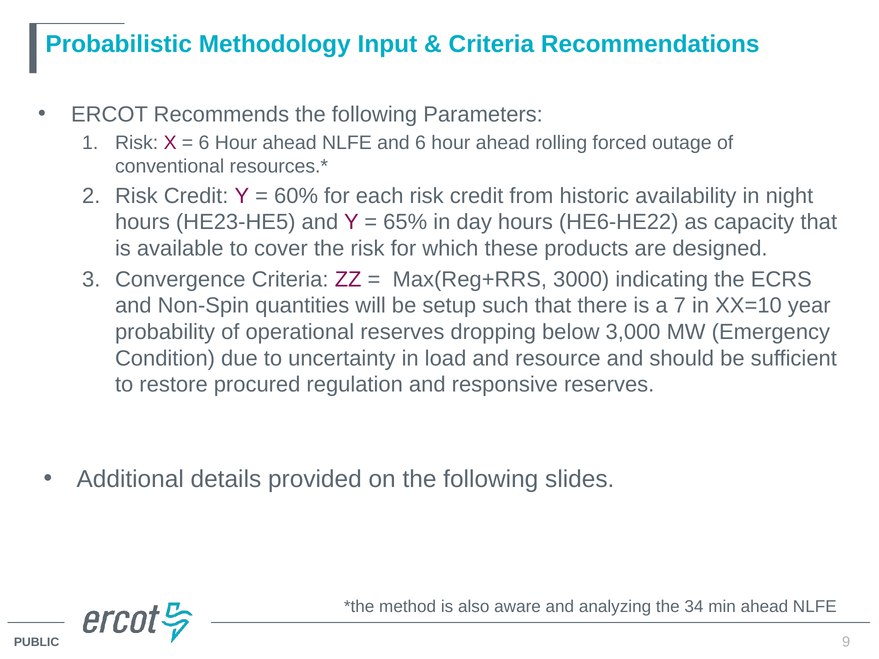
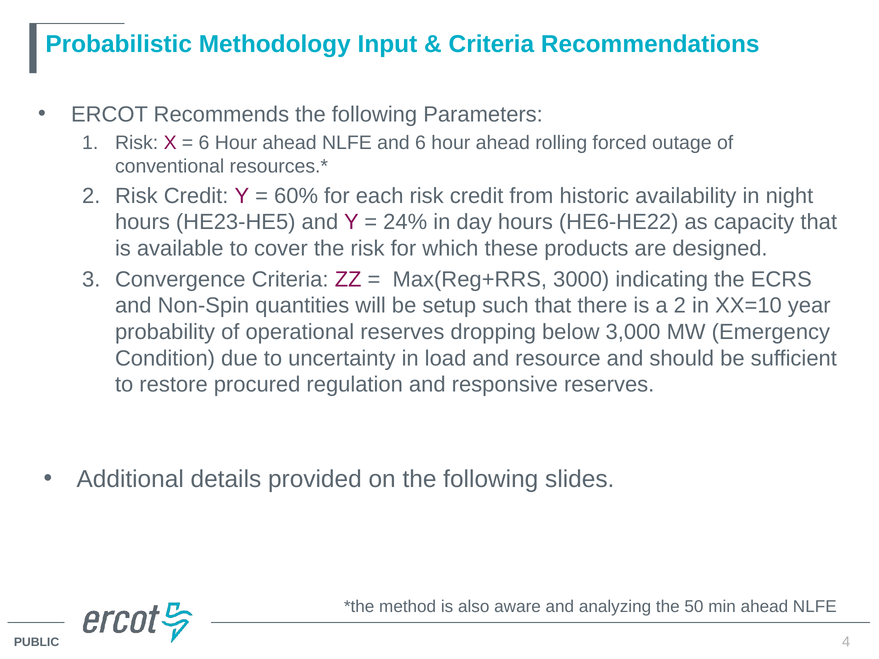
65%: 65% -> 24% (405, 222)
a 7: 7 -> 2 (680, 306)
34: 34 -> 50 (694, 607)
9: 9 -> 4 (846, 642)
